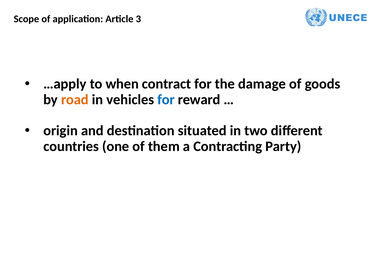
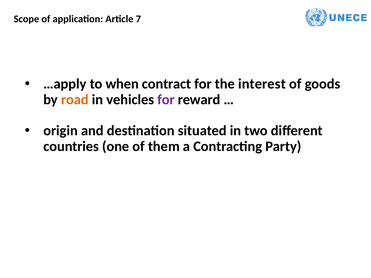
3: 3 -> 7 (138, 19)
damage: damage -> interest (262, 84)
for colour: blue -> purple (166, 100)
